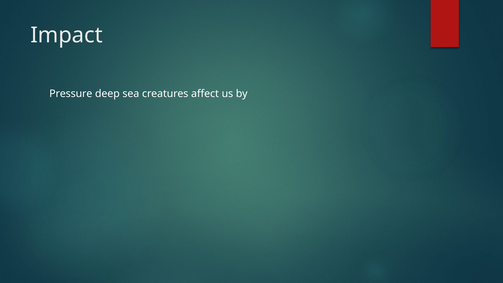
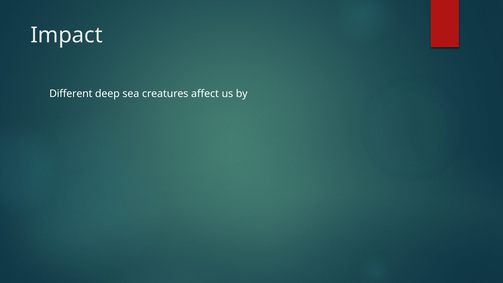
Pressure: Pressure -> Different (71, 94)
